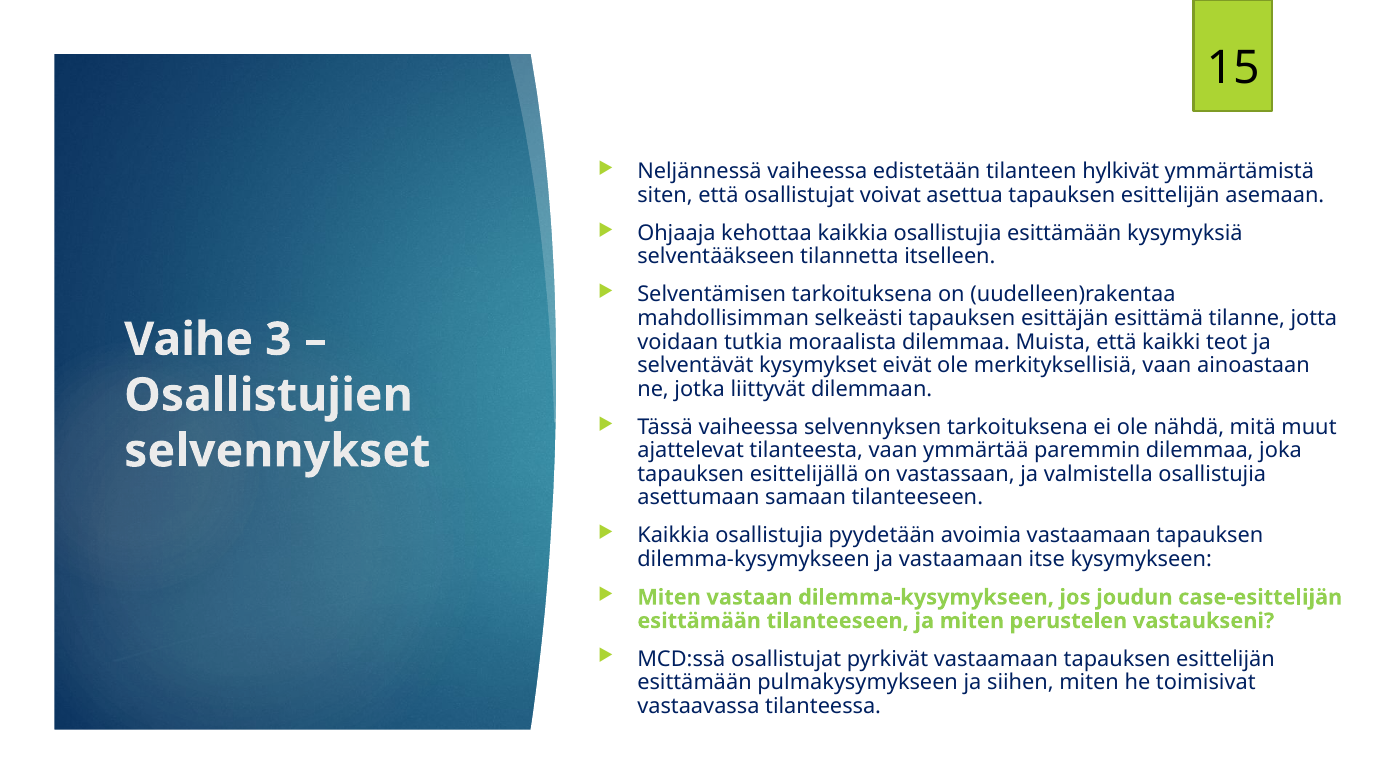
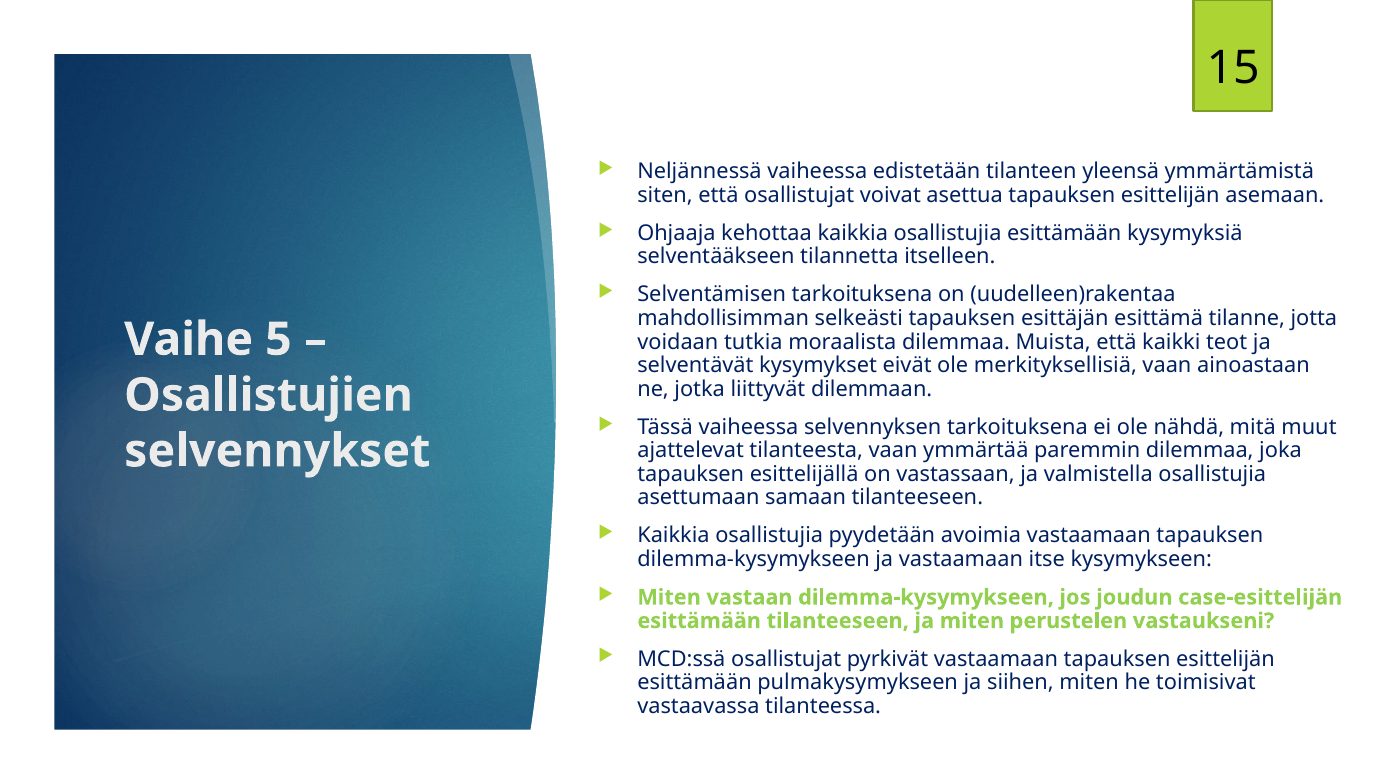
hylkivät: hylkivät -> yleensä (1121, 172)
3: 3 -> 5 (278, 340)
